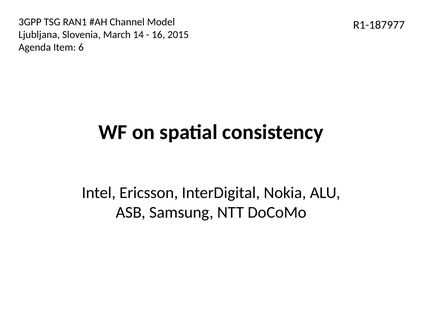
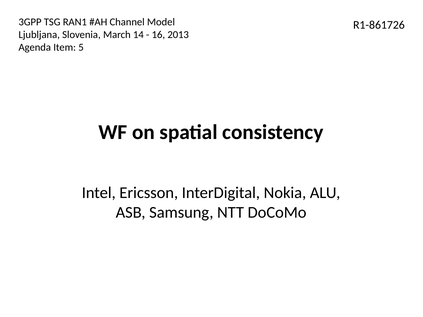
R1-187977: R1-187977 -> R1-861726 (379, 25)
2015: 2015 -> 2013 (178, 35)
6: 6 -> 5 (81, 47)
